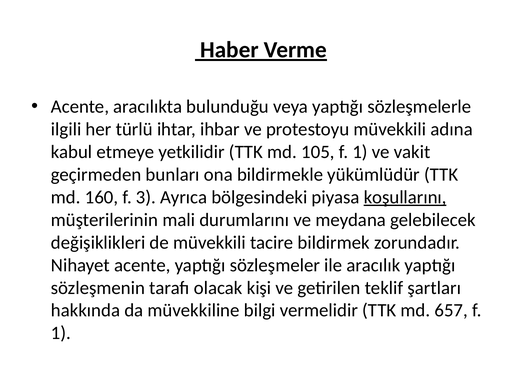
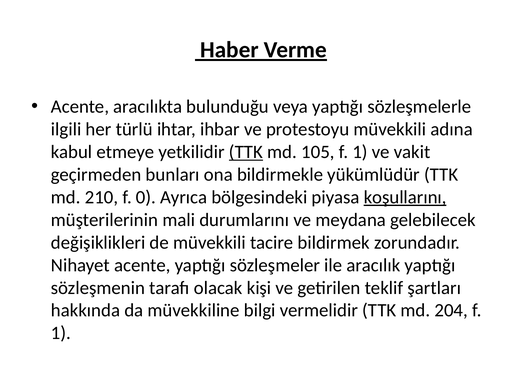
TTK underline: none -> present (246, 152)
160: 160 -> 210 (102, 197)
3: 3 -> 0 (146, 197)
657: 657 -> 204 (451, 310)
